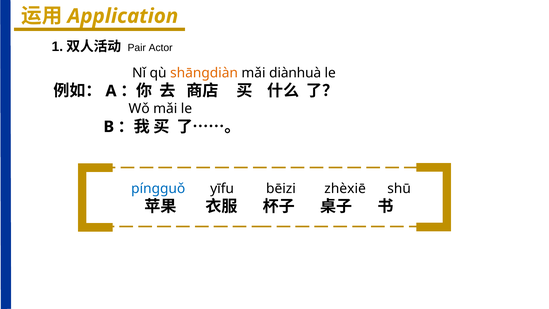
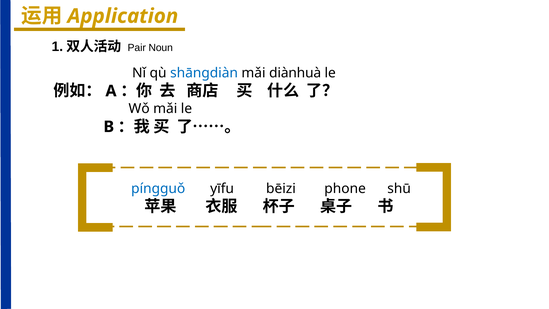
Actor: Actor -> Noun (161, 48)
shāngdiàn colour: orange -> blue (204, 73)
zhèxiē: zhèxiē -> phone (345, 188)
